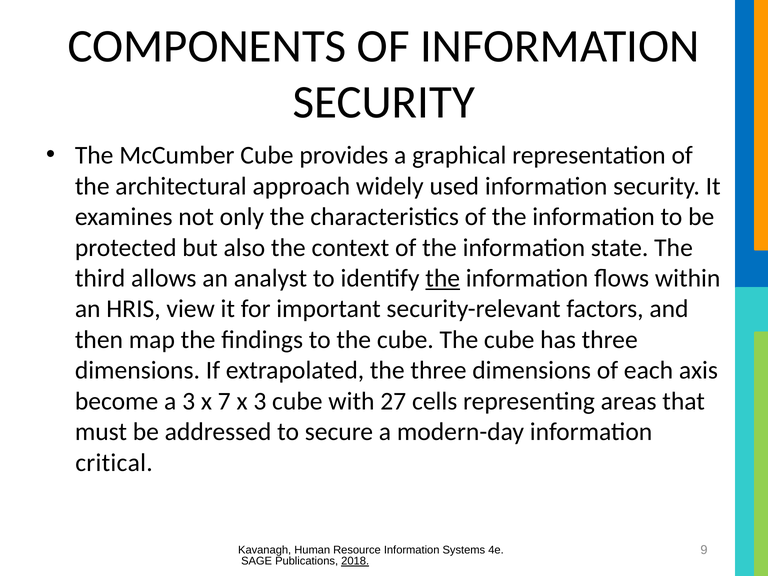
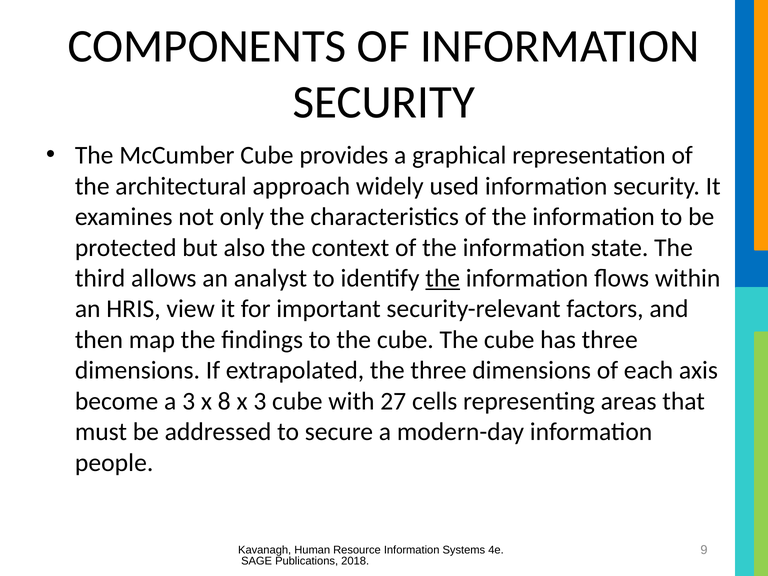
7: 7 -> 8 (224, 401)
critical: critical -> people (114, 463)
2018 underline: present -> none (355, 561)
